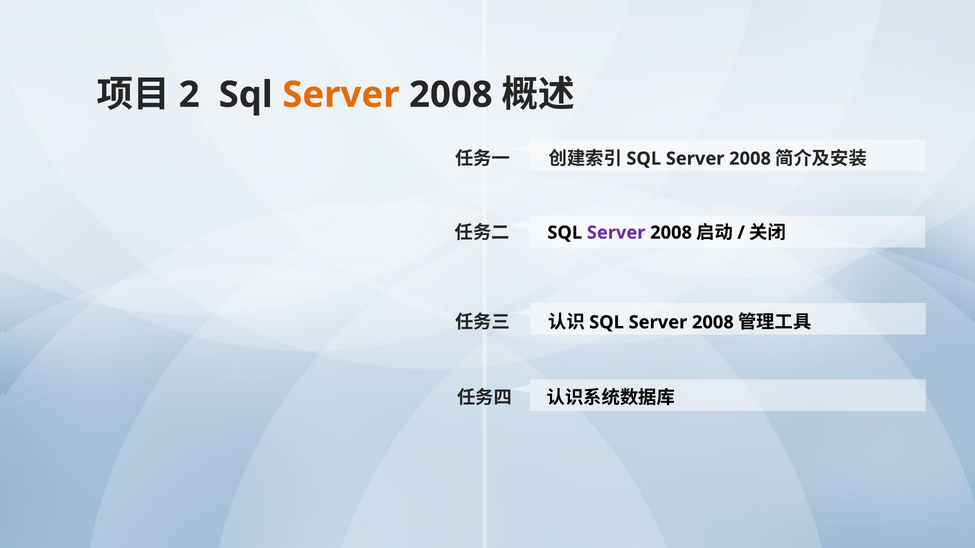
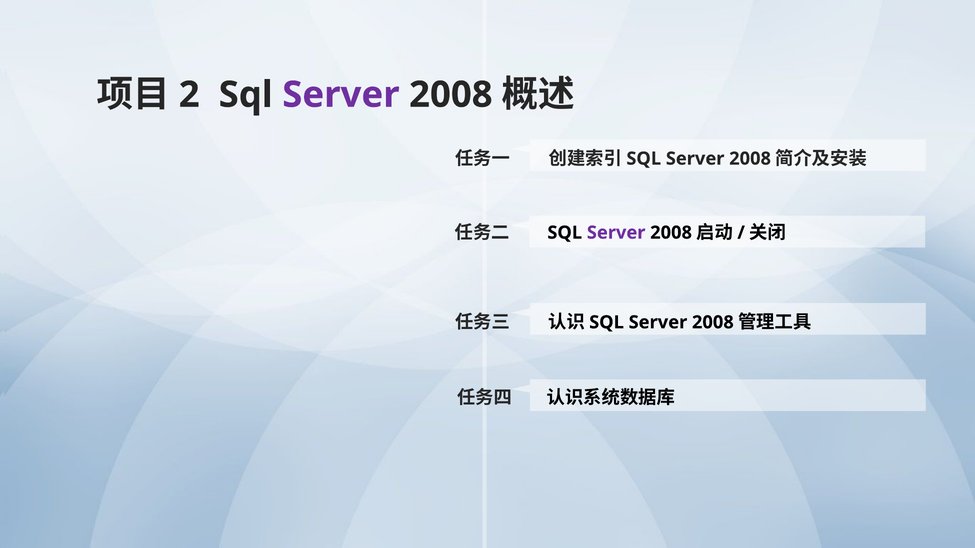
Server colour: orange -> purple (341, 95)
